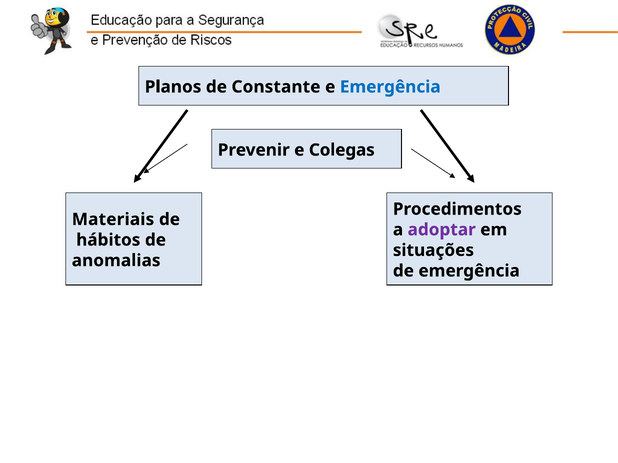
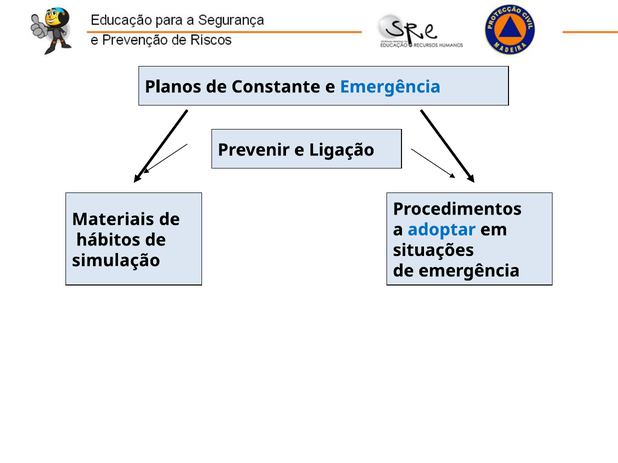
Colegas: Colegas -> Ligação (342, 150)
adoptar colour: purple -> blue (442, 230)
anomalias: anomalias -> simulação (116, 261)
